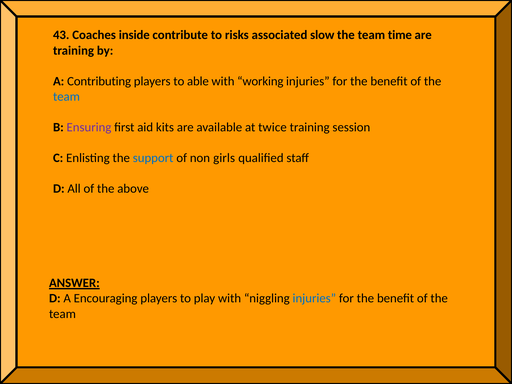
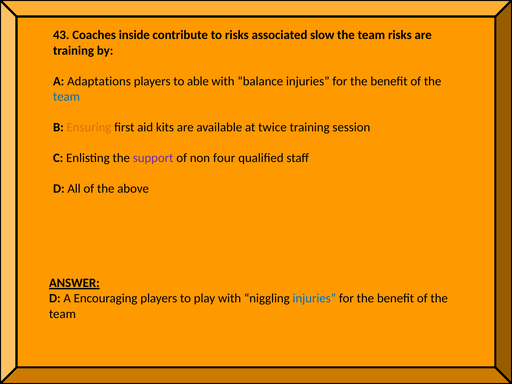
team time: time -> risks (400, 35)
Contributing: Contributing -> Adaptations (99, 81)
working: working -> balance (260, 81)
Ensuring colour: purple -> orange (89, 127)
support colour: blue -> purple (153, 158)
girls: girls -> four (224, 158)
